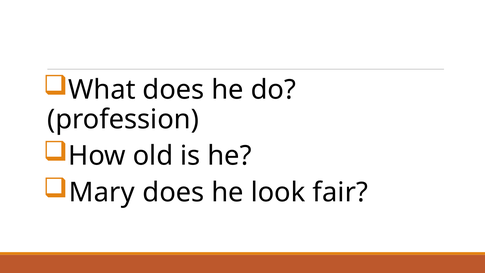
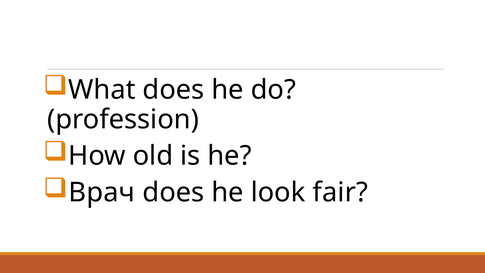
Mary: Mary -> Врач (102, 192)
